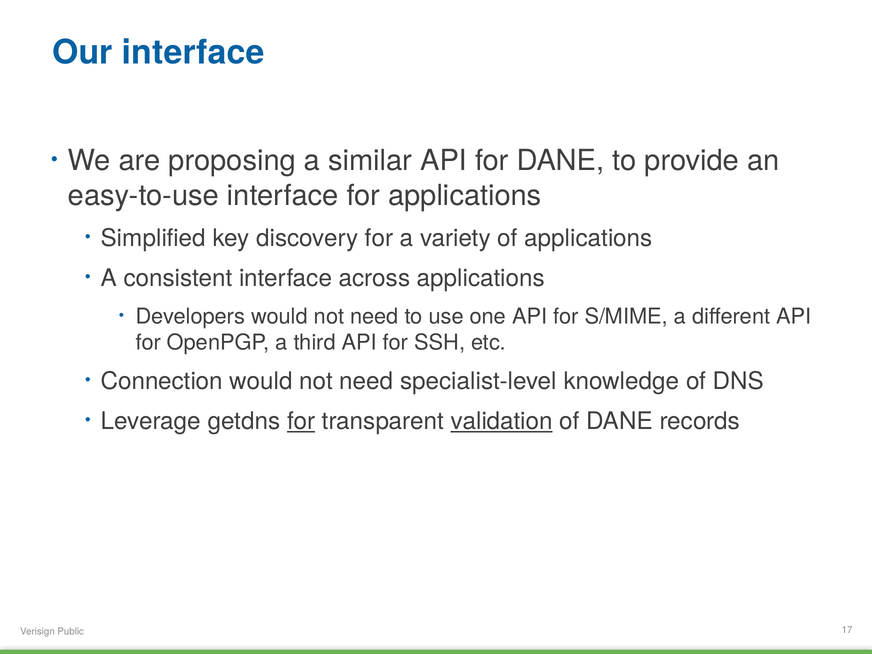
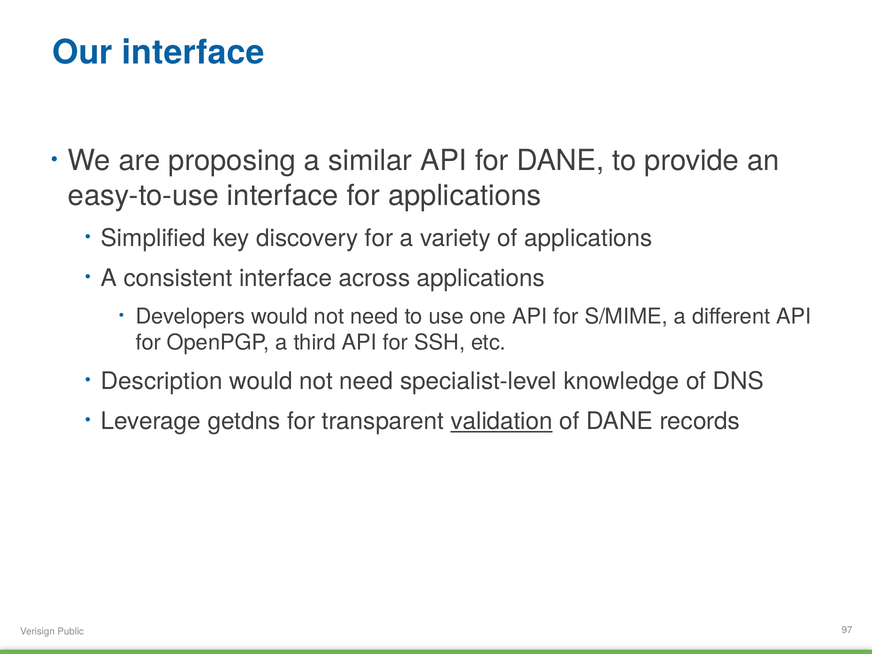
Connection: Connection -> Description (162, 381)
for underline: present -> none (301, 421)
17: 17 -> 97 (847, 630)
